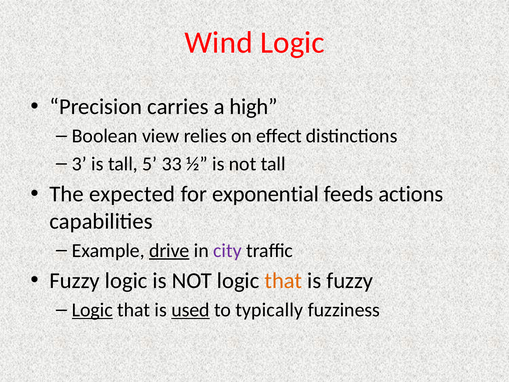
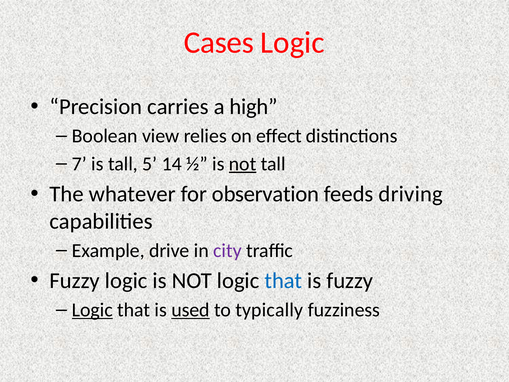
Wind: Wind -> Cases (219, 42)
3: 3 -> 7 (79, 164)
33: 33 -> 14 (172, 164)
not underline: none -> present (243, 164)
expected: expected -> whatever (132, 194)
exponential: exponential -> observation (266, 194)
actions: actions -> driving (411, 194)
drive underline: present -> none (169, 250)
that colour: orange -> blue (283, 281)
